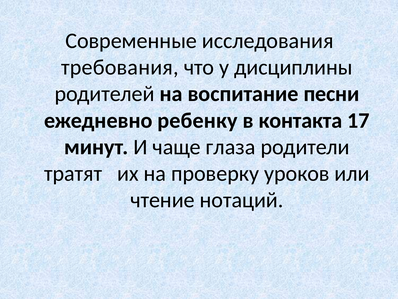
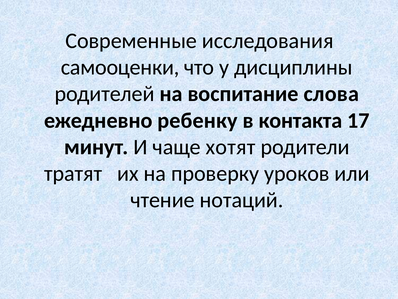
требования: требования -> самооценки (120, 67)
песни: песни -> слова (331, 94)
глаза: глаза -> хотят (231, 147)
